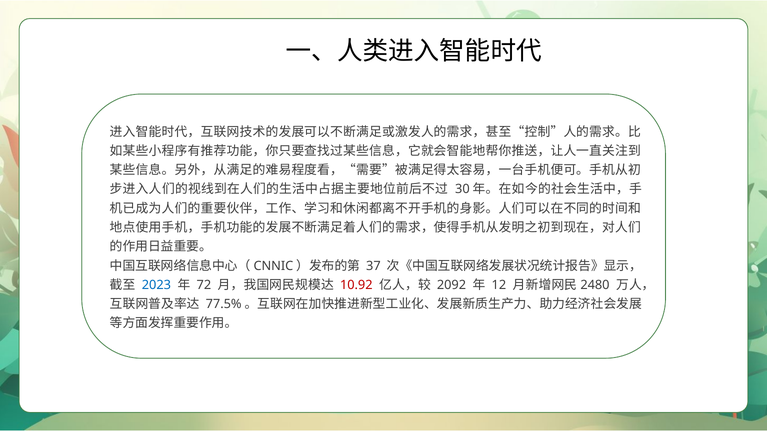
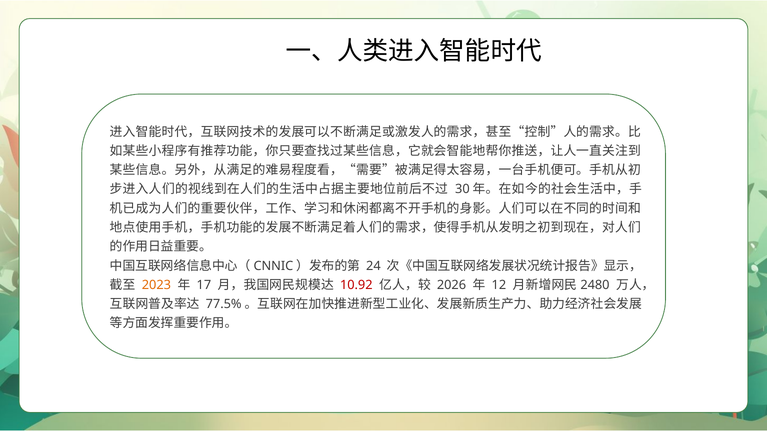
37: 37 -> 24 (373, 266)
2023 colour: blue -> orange (156, 285)
72: 72 -> 17 (204, 285)
2092: 2092 -> 2026 (451, 285)
